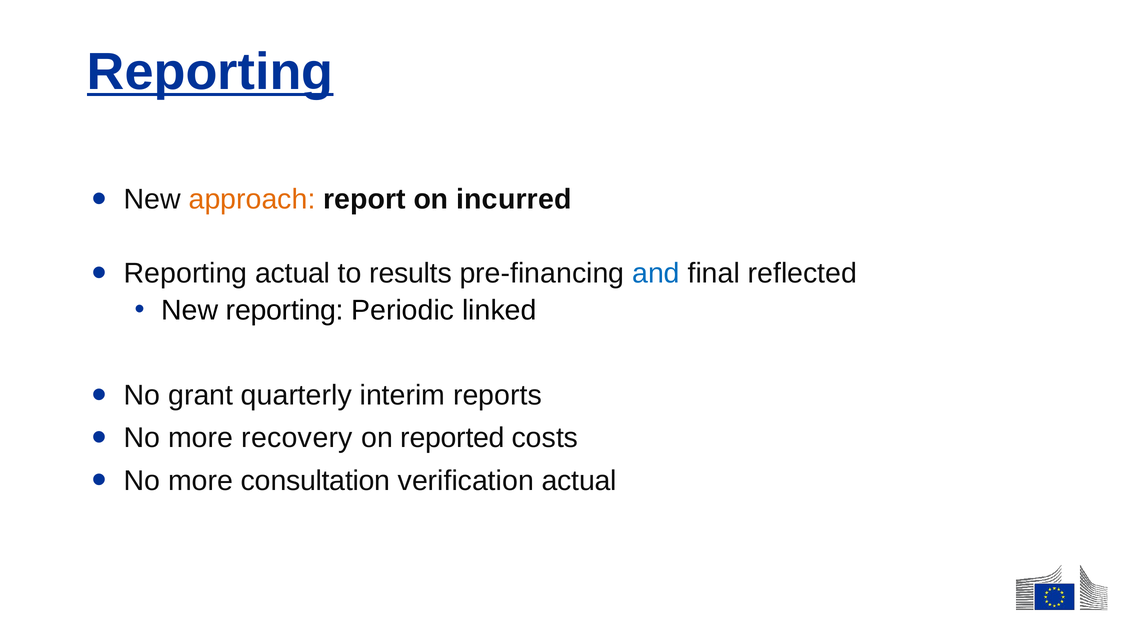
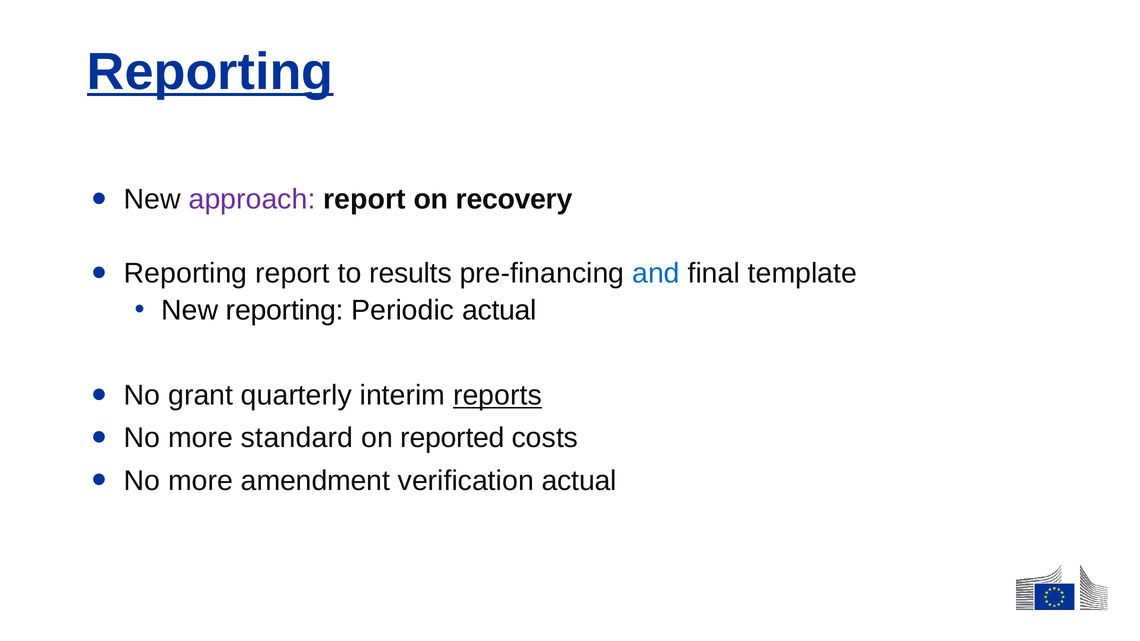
approach colour: orange -> purple (252, 199)
incurred: incurred -> recovery (514, 199)
Reporting actual: actual -> report (293, 274)
reflected: reflected -> template (802, 274)
Periodic linked: linked -> actual (499, 310)
reports underline: none -> present (497, 396)
recovery: recovery -> standard (297, 438)
consultation: consultation -> amendment (316, 481)
